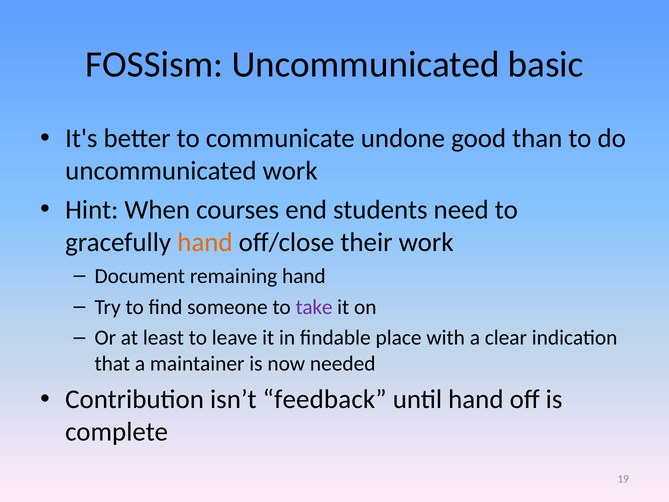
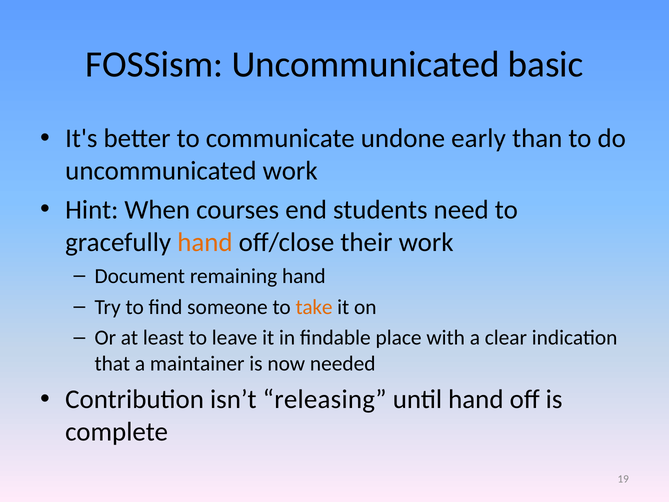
good: good -> early (479, 138)
take colour: purple -> orange (314, 307)
feedback: feedback -> releasing (325, 399)
